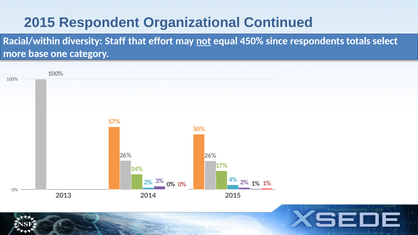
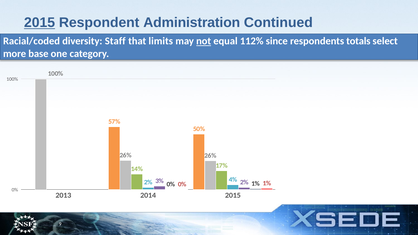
2015 underline: none -> present (40, 23)
Organizational: Organizational -> Administration (192, 23)
Racial/within: Racial/within -> Racial/coded (32, 41)
effort: effort -> limits (161, 41)
450%: 450% -> 112% (252, 41)
